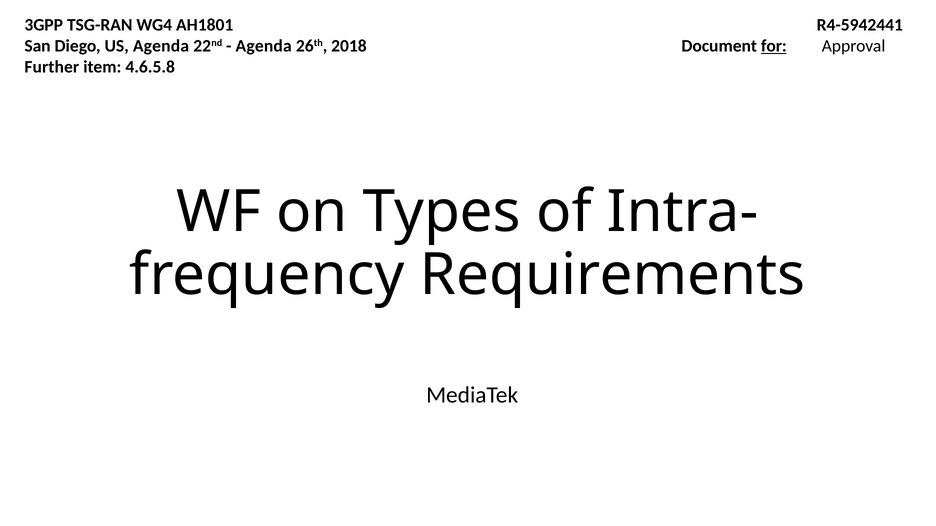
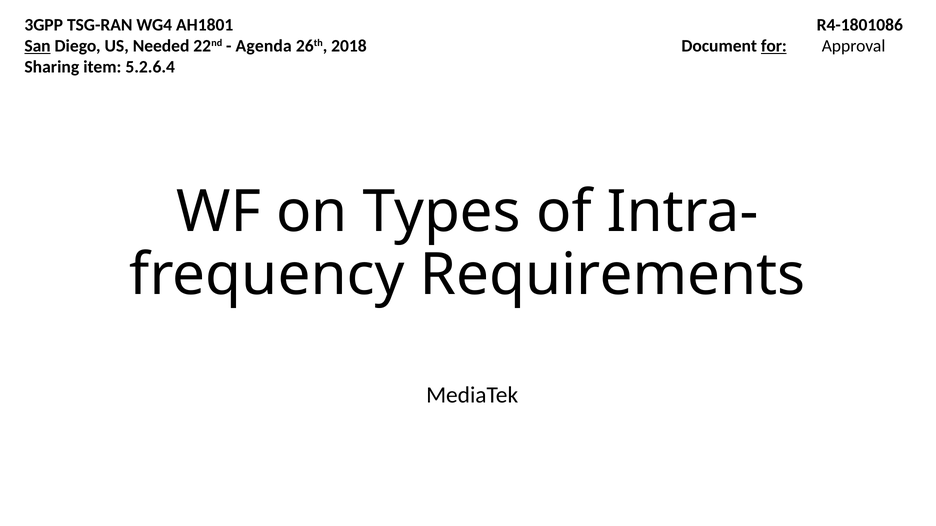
R4-5942441: R4-5942441 -> R4-1801086 (860, 25)
San underline: none -> present (38, 46)
US Agenda: Agenda -> Needed (161, 46)
Further: Further -> Sharing (52, 67)
4.6.5.8: 4.6.5.8 -> 5.2.6.4 (150, 67)
